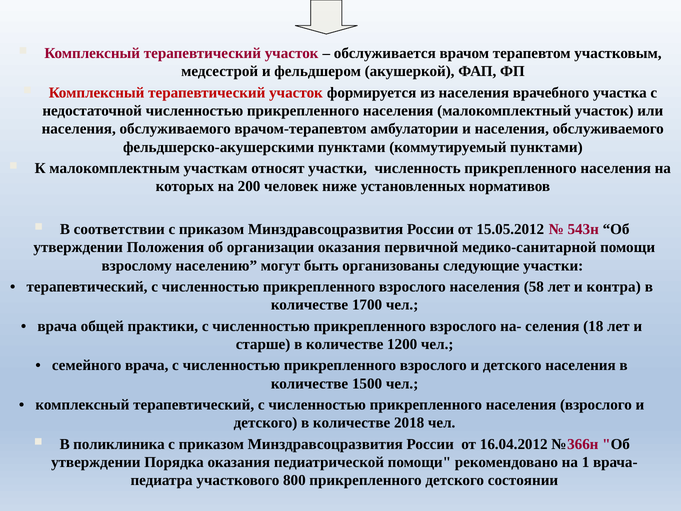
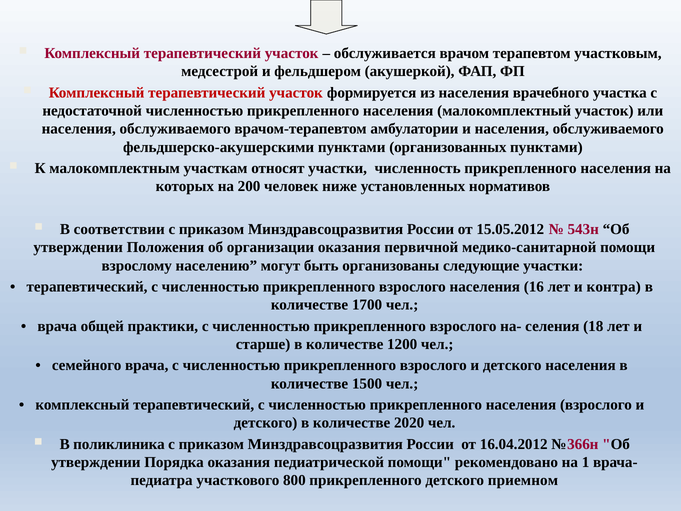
коммутируемый: коммутируемый -> организованных (448, 147)
58: 58 -> 16 (534, 287)
2018: 2018 -> 2020 (409, 423)
состоянии: состоянии -> приемном (523, 480)
